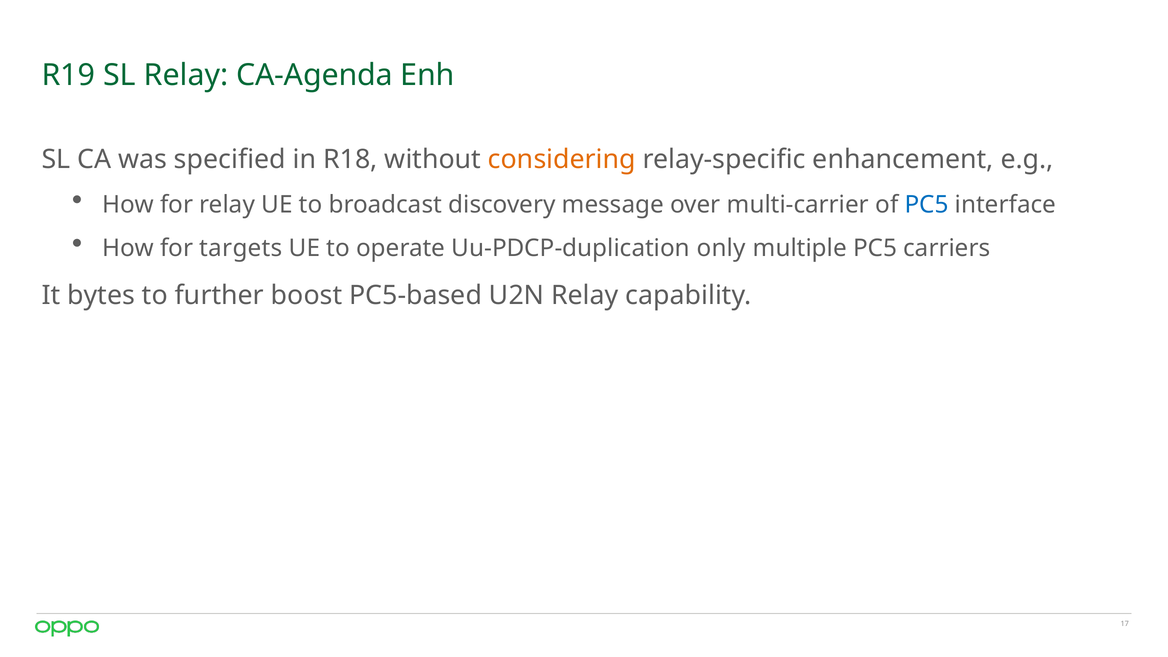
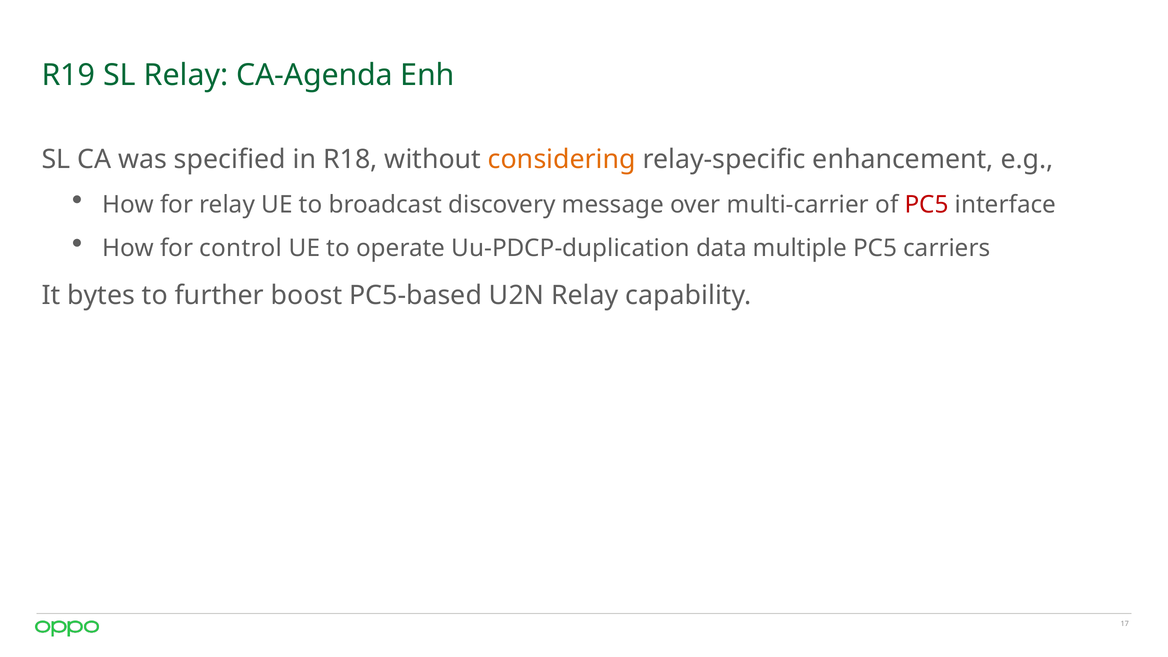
PC5 colour: blue -> red (927, 205)
targets: targets -> control (241, 248)
only: only -> data (721, 248)
